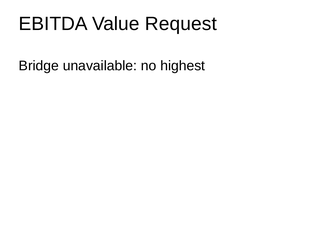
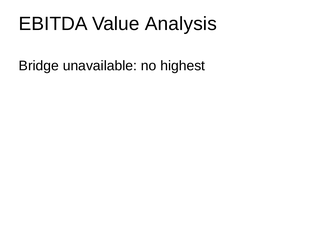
Request: Request -> Analysis (181, 24)
